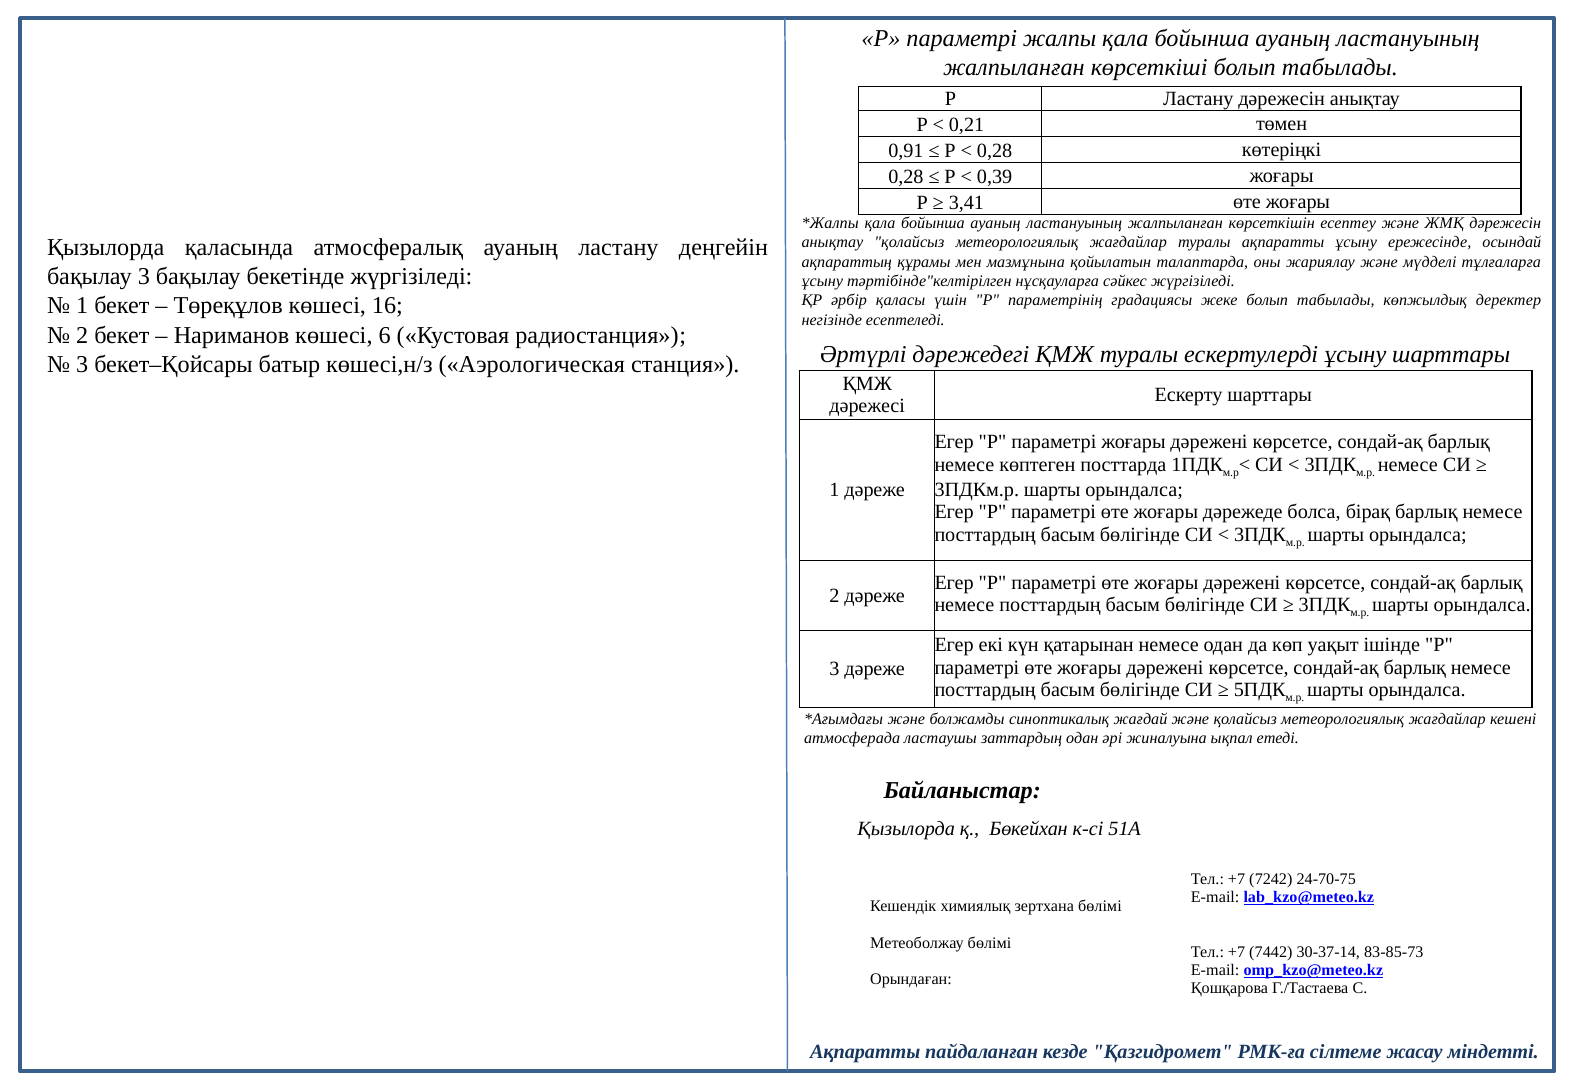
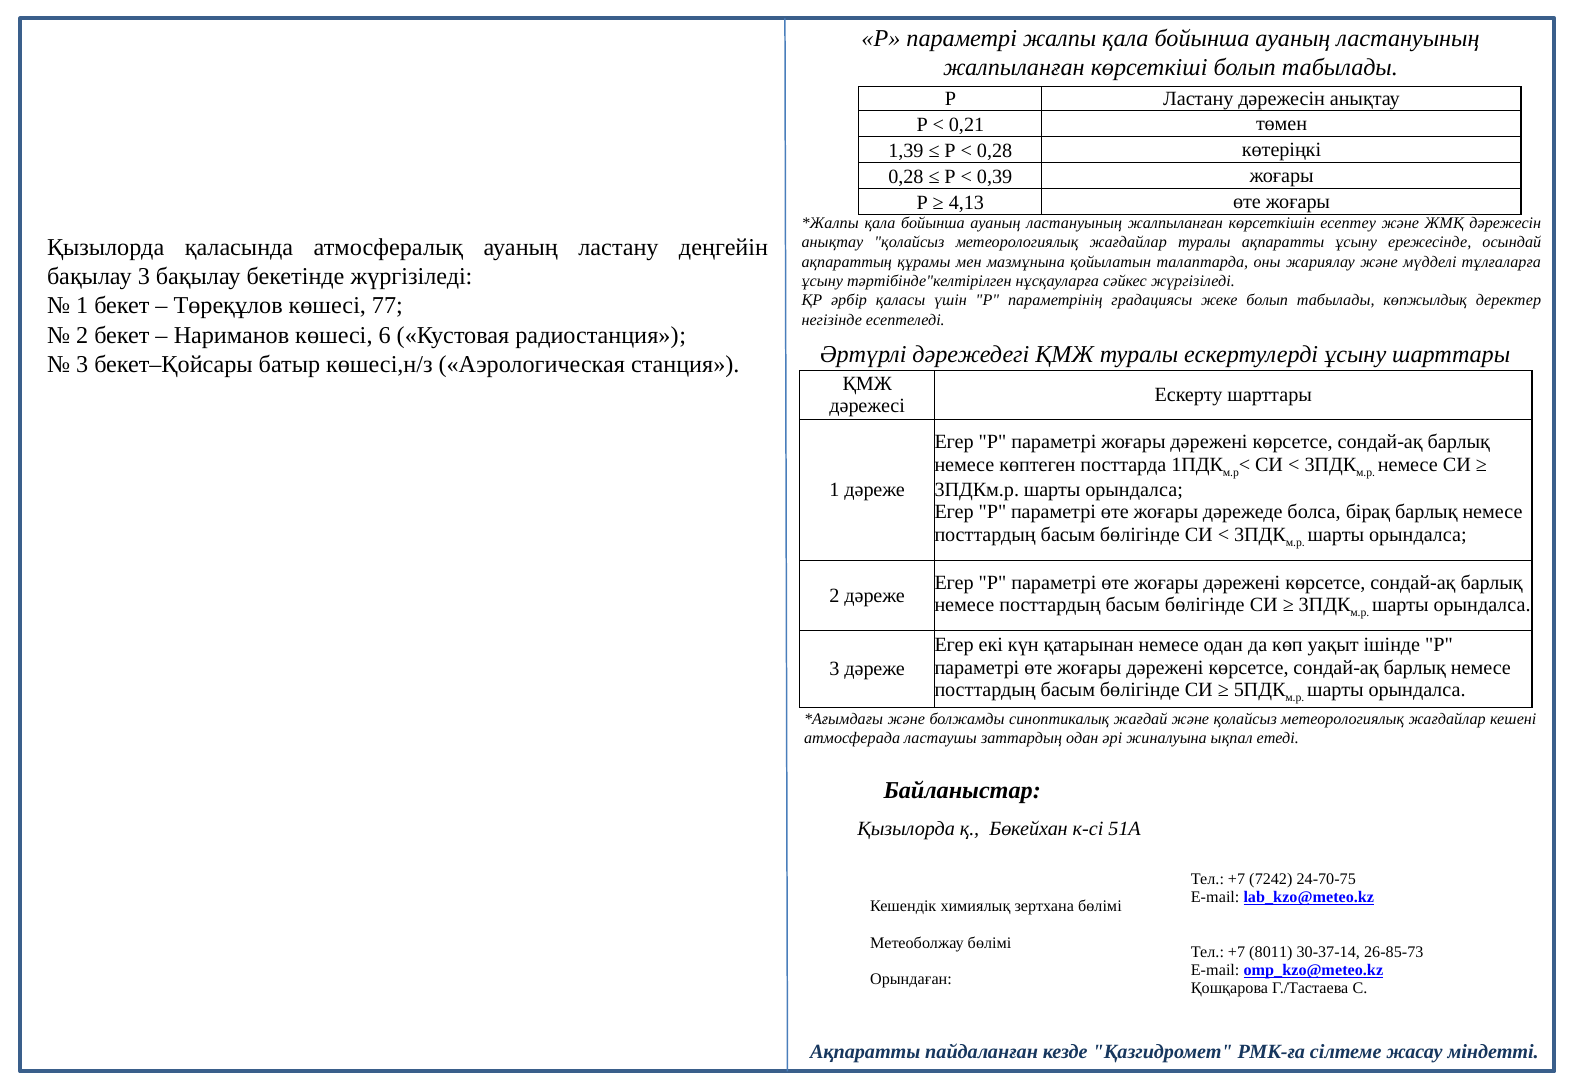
0,91: 0,91 -> 1,39 (906, 151)
3,41: 3,41 -> 4,13 (966, 203)
16: 16 -> 77 (387, 306)
7442: 7442 -> 8011 (1271, 953)
83-85-73: 83-85-73 -> 26-85-73 (1394, 953)
